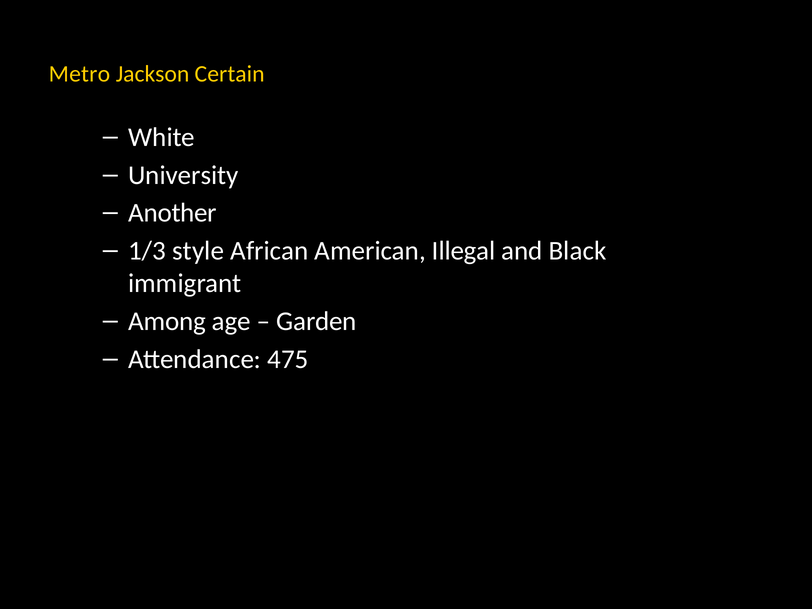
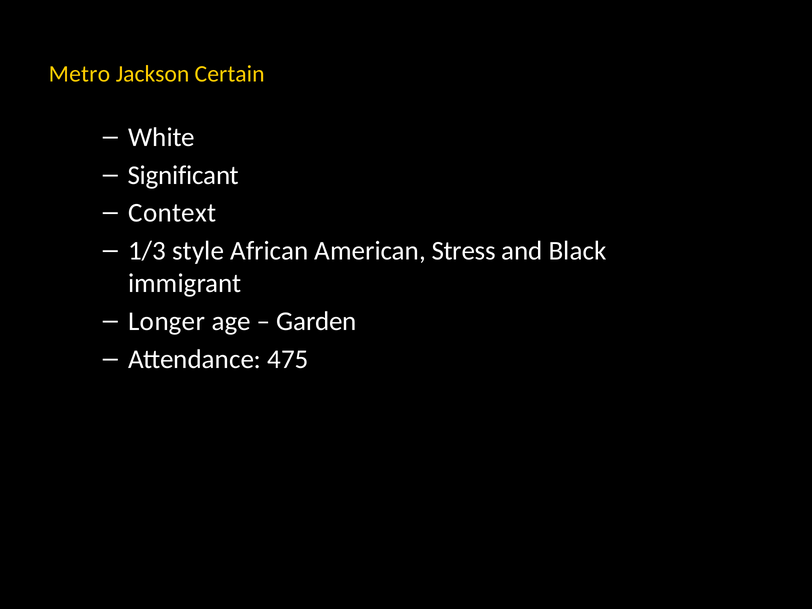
University: University -> Significant (183, 175)
Another: Another -> Context (172, 213)
Illegal: Illegal -> Stress (464, 251)
Among: Among -> Longer (167, 321)
